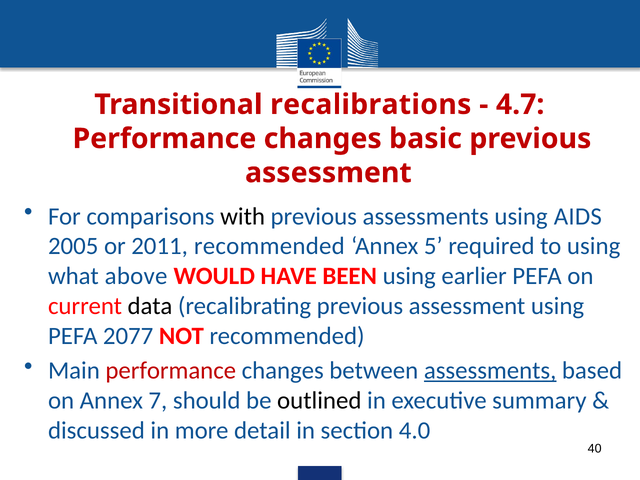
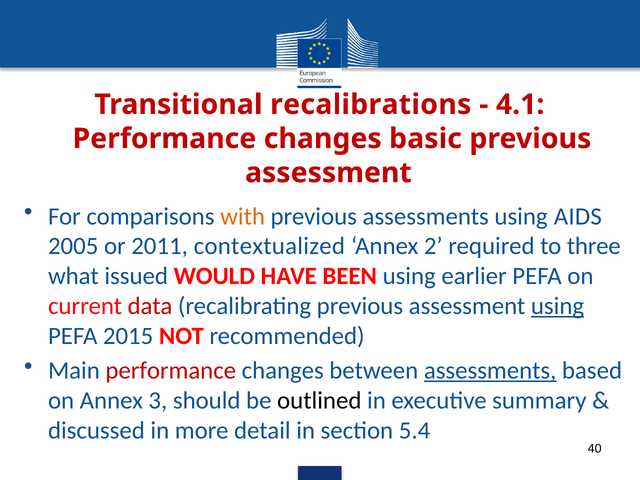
4.7: 4.7 -> 4.1 (520, 105)
with colour: black -> orange (243, 216)
2011 recommended: recommended -> contextualized (269, 246)
5: 5 -> 2 (433, 246)
to using: using -> three (594, 246)
above: above -> issued (136, 276)
data colour: black -> red (150, 306)
using underline: none -> present (558, 306)
2077: 2077 -> 2015 (128, 336)
7: 7 -> 3 (158, 401)
4.0: 4.0 -> 5.4 (415, 430)
